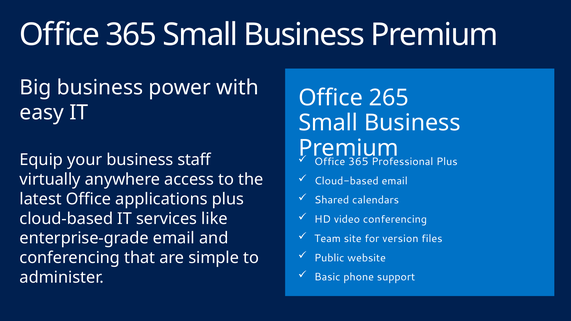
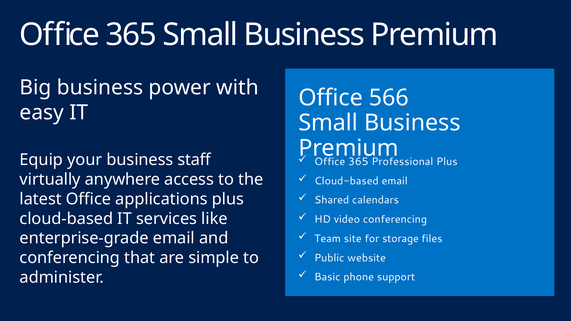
265: 265 -> 566 (389, 98)
version: version -> storage (400, 239)
